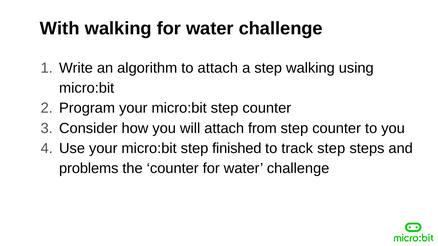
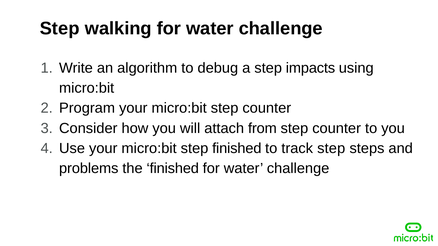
With: With -> Step (60, 28)
to attach: attach -> debug (218, 68)
step walking: walking -> impacts (310, 68)
the counter: counter -> finished (173, 169)
